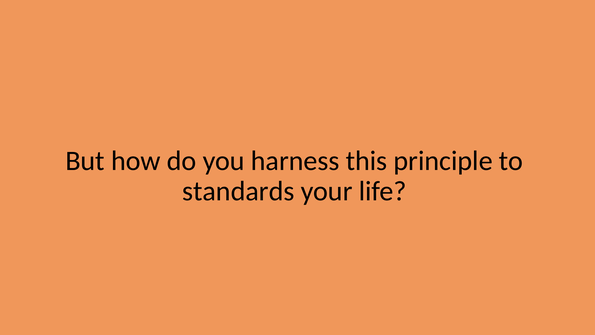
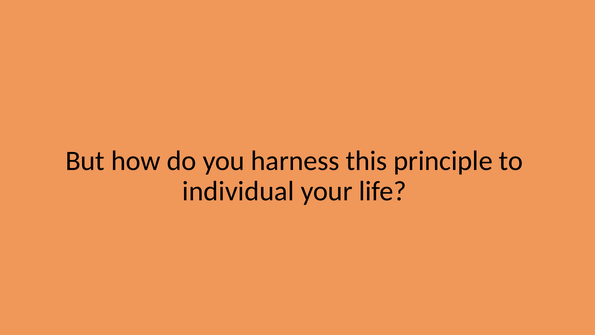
standards: standards -> individual (238, 191)
